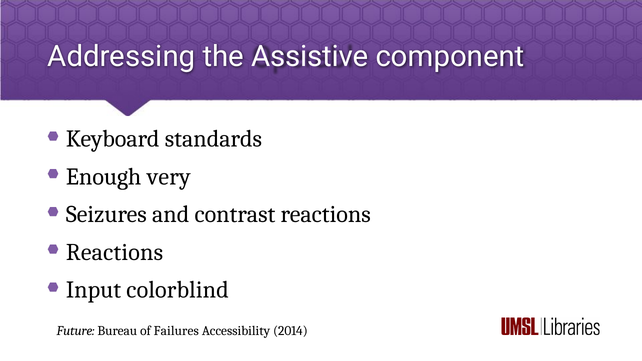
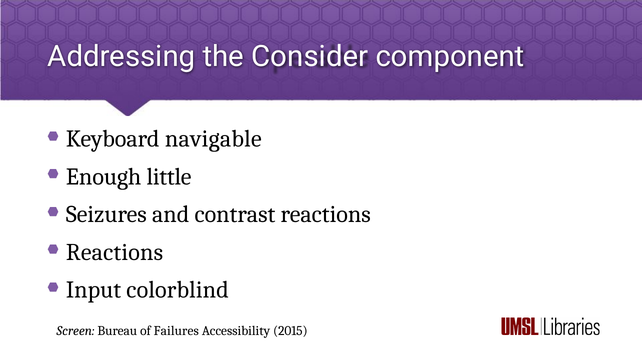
Assistive: Assistive -> Consider (310, 57)
standards: standards -> navigable (213, 139)
very: very -> little (169, 177)
Future: Future -> Screen (76, 331)
2014: 2014 -> 2015 (290, 331)
